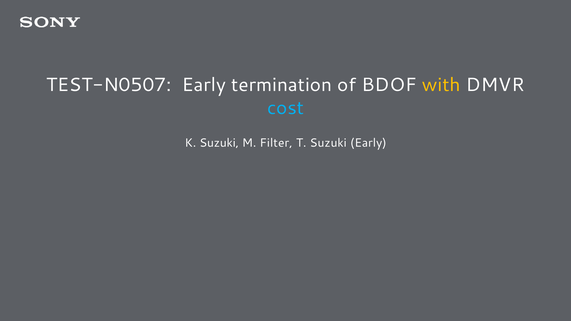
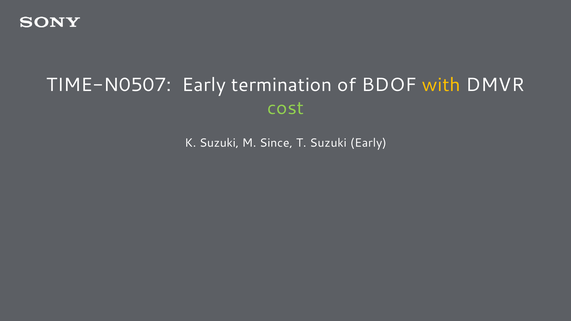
TEST-N0507: TEST-N0507 -> TIME-N0507 (109, 85)
cost colour: light blue -> light green (286, 108)
Filter: Filter -> Since (276, 143)
